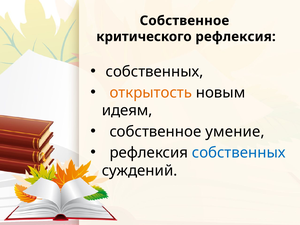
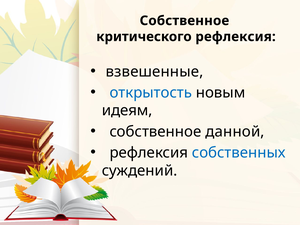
собственных: собственных -> взвешенные (154, 72)
открытость colour: orange -> blue (151, 93)
умение: умение -> данной (235, 132)
